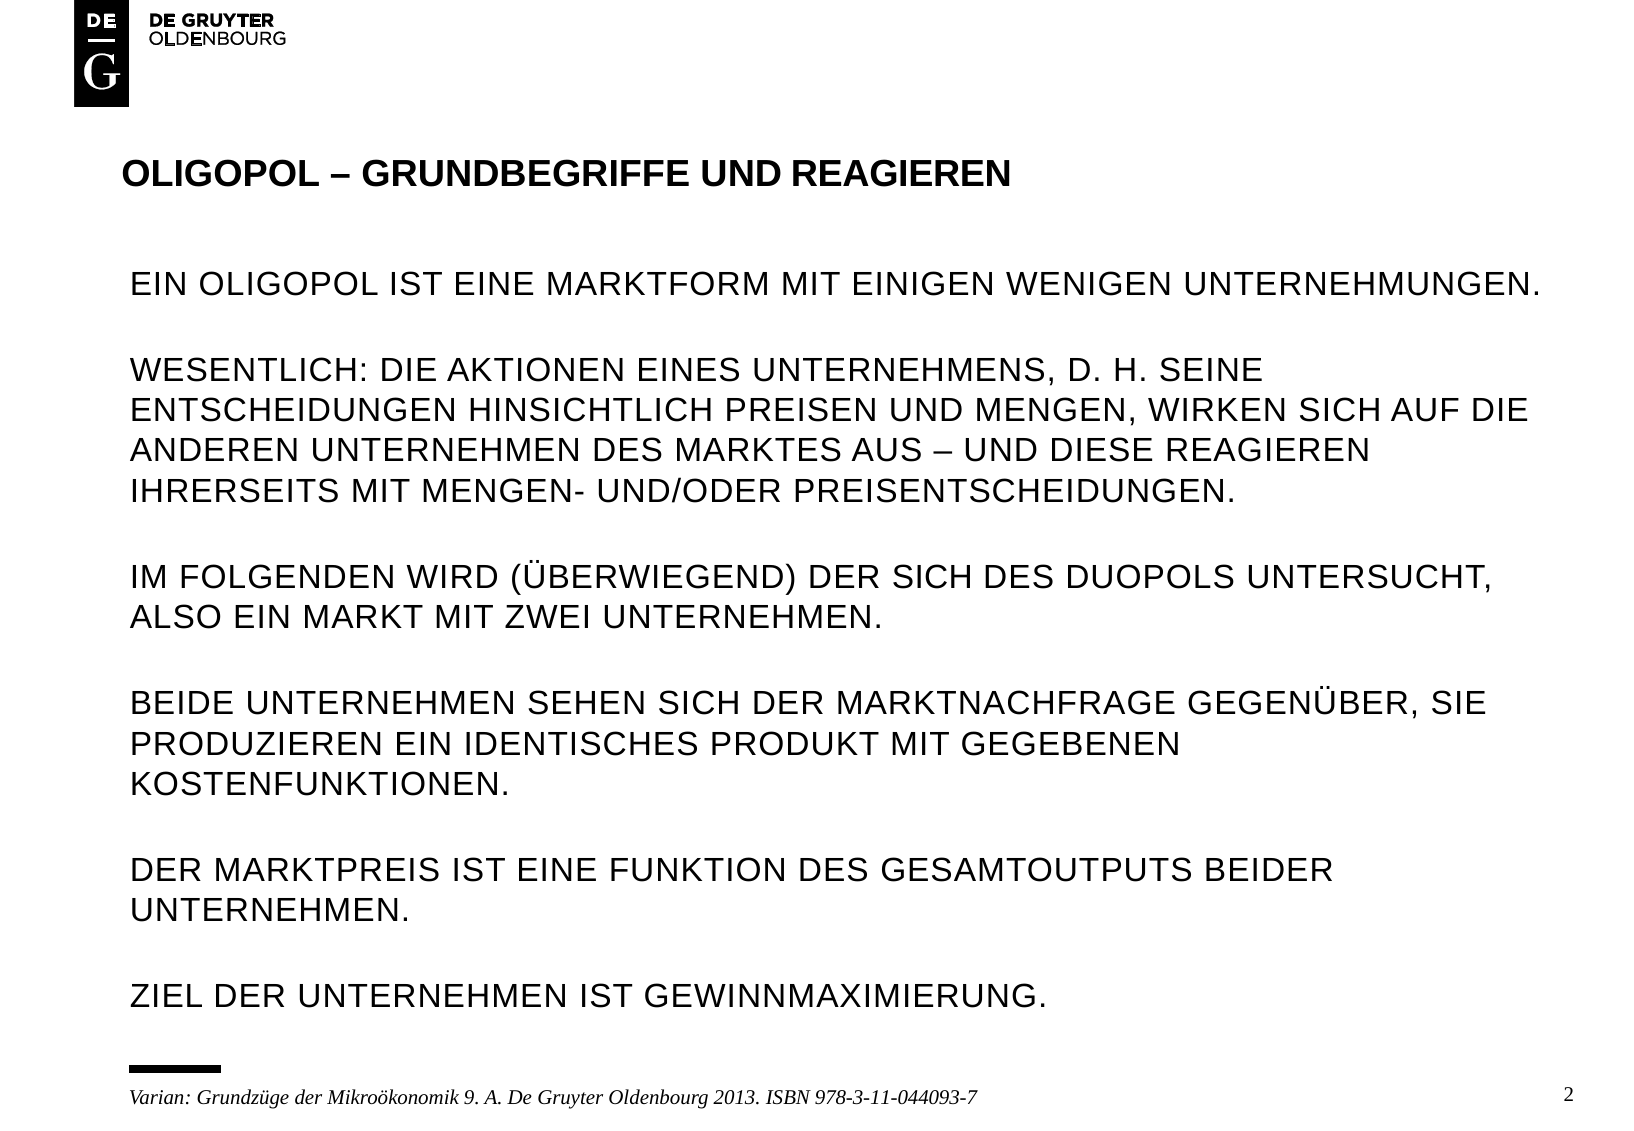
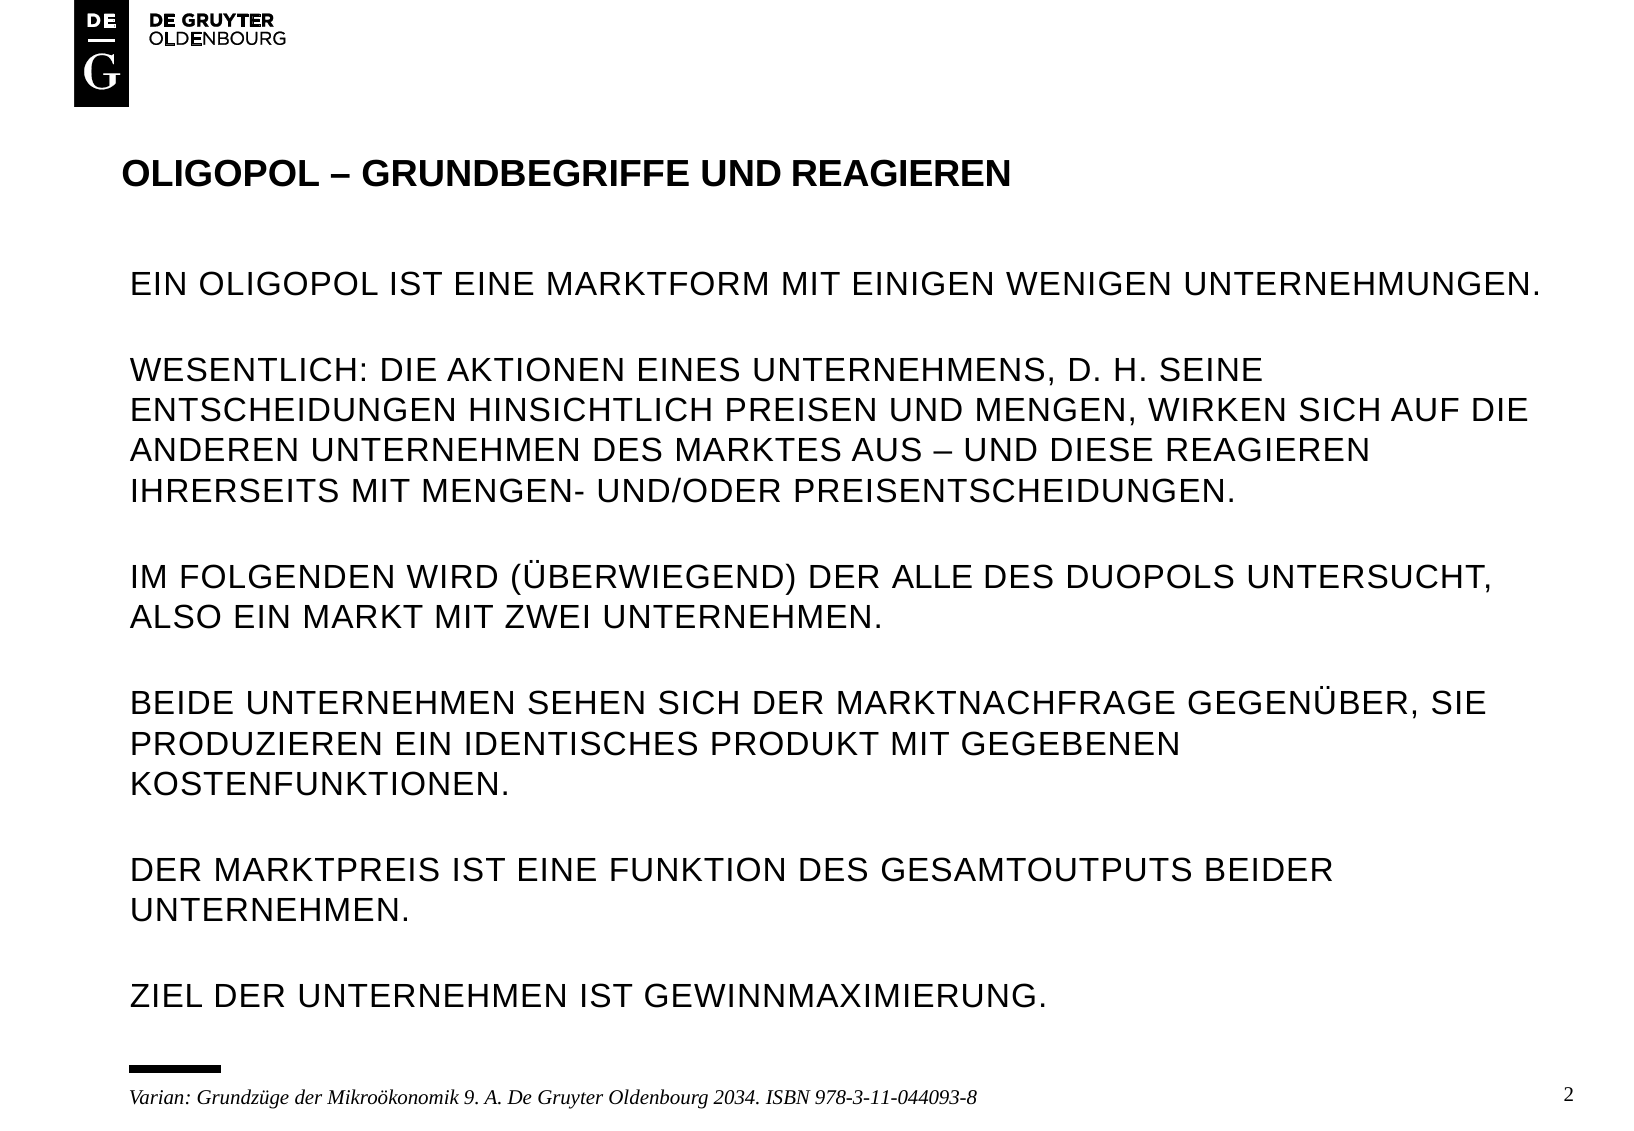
DER SICH: SICH -> ALLE (933, 577)
2013: 2013 -> 2034 (737, 1097)
978-3-11-044093-7: 978-3-11-044093-7 -> 978-3-11-044093-8 (896, 1097)
